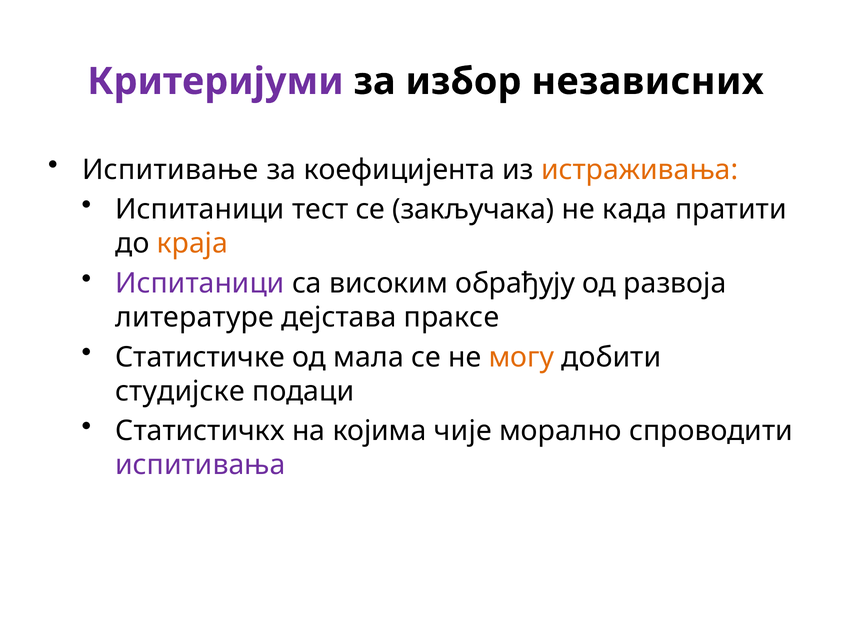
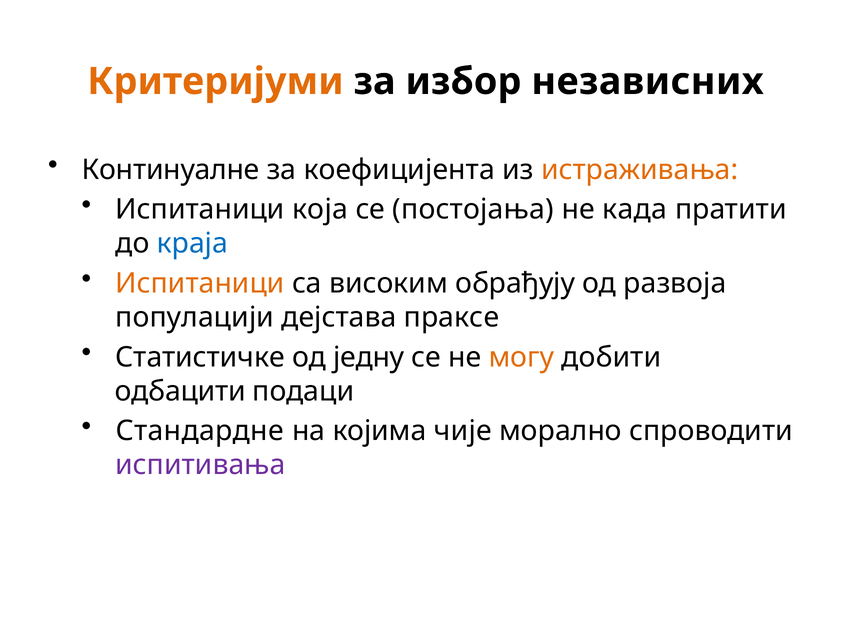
Критеријуми colour: purple -> orange (215, 81)
Испитивање: Испитивање -> Континуалне (171, 170)
тест: тест -> која (320, 209)
закључака: закључака -> постојања (473, 209)
краја colour: orange -> blue (192, 244)
Испитаници colour: purple -> orange (200, 283)
литературе: литературе -> популацији (195, 317)
мала: мала -> једну (369, 357)
студијске: студијске -> одбацити (180, 391)
Статистичкх: Статистичкх -> Стандардне (200, 431)
